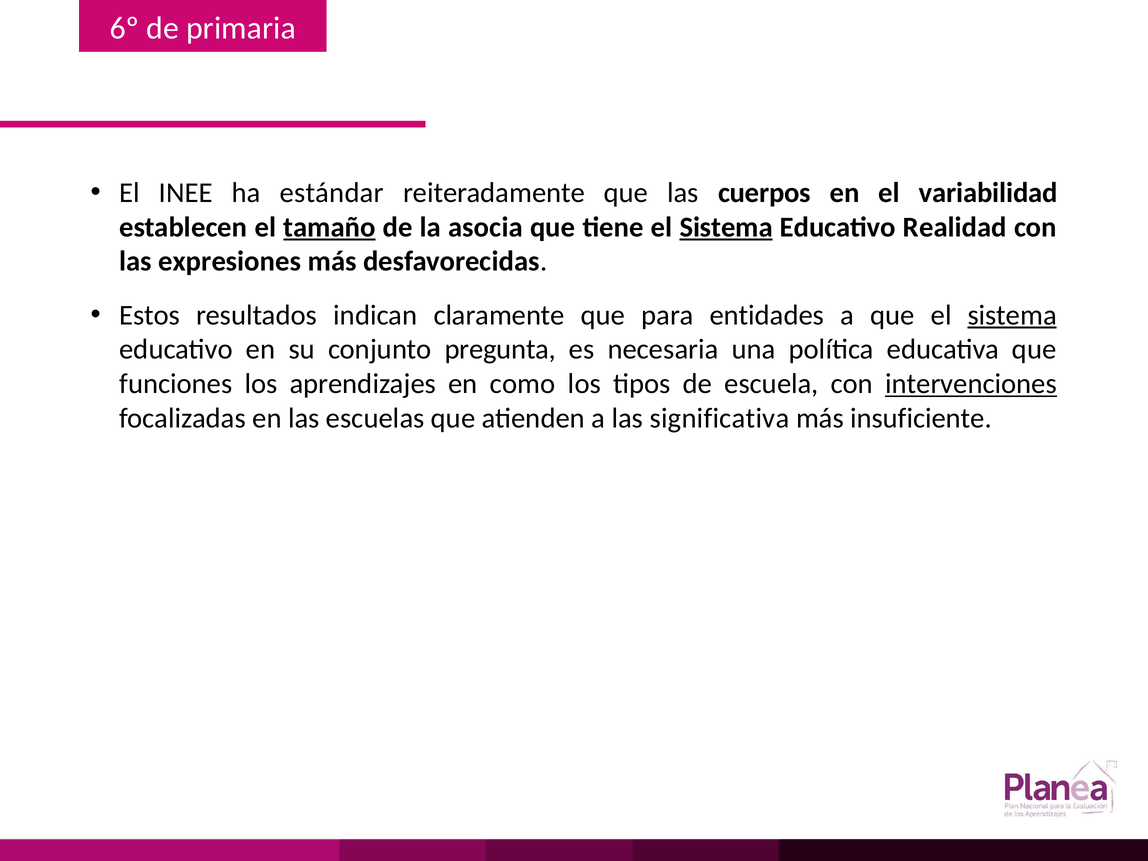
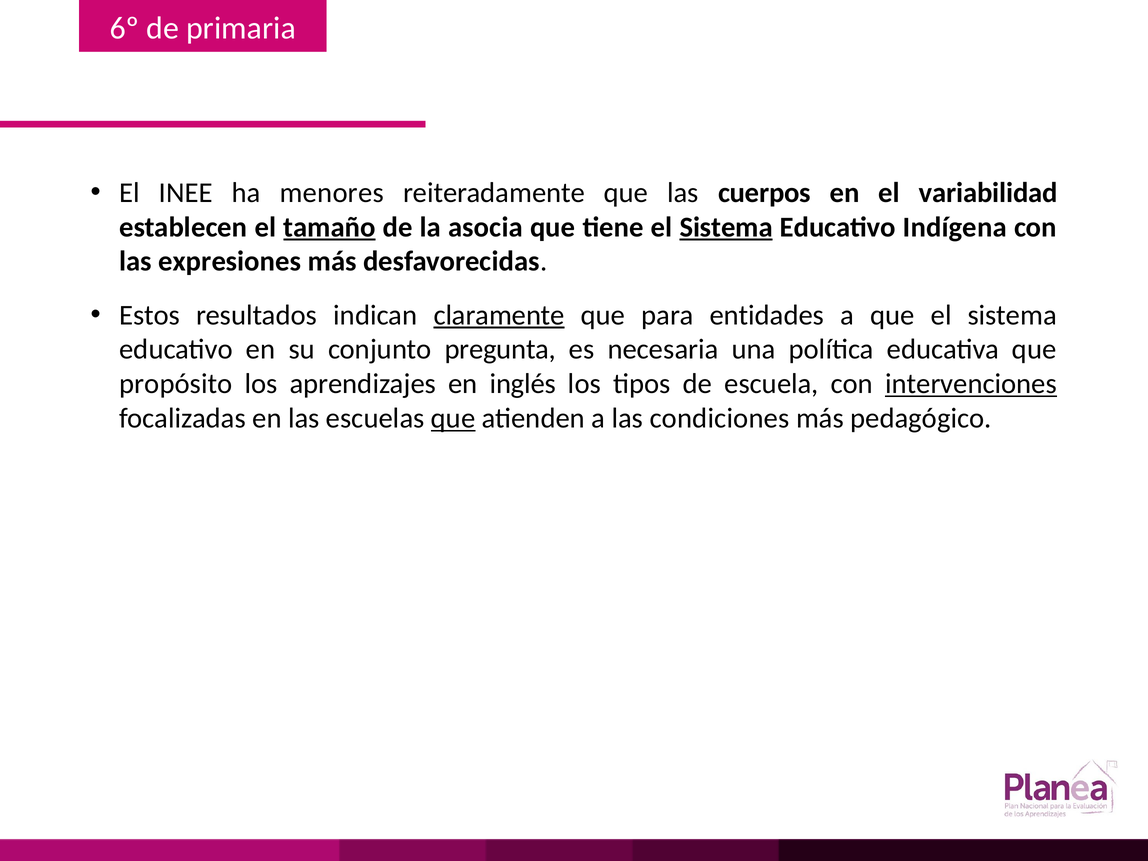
estándar: estándar -> menores (332, 193)
Realidad: Realidad -> Indígena (955, 227)
claramente underline: none -> present (499, 315)
sistema underline: present -> none (1012, 315)
funciones: funciones -> propósito (176, 384)
como: como -> inglés (523, 384)
que underline: none -> present (453, 418)
significativa: significativa -> condiciones (719, 418)
insuficiente: insuficiente -> pedagógico (921, 418)
